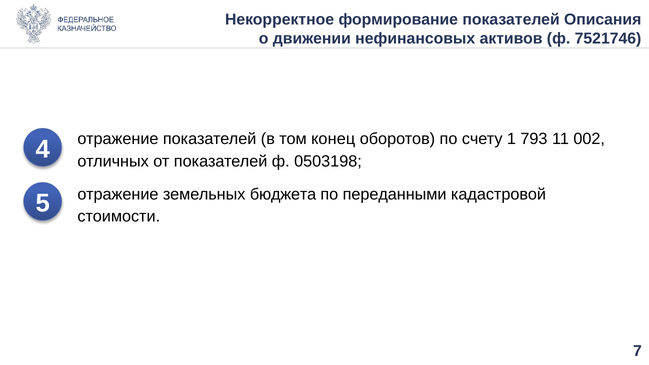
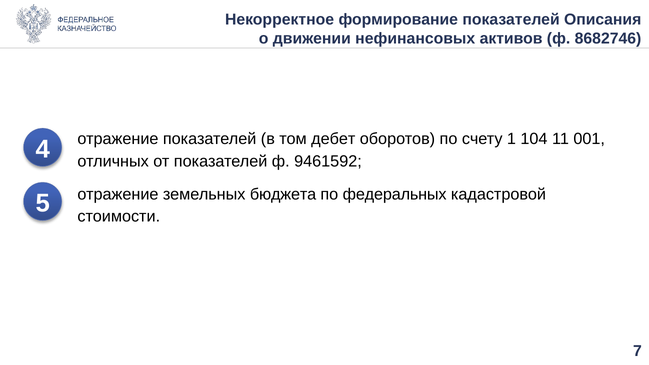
7521746: 7521746 -> 8682746 (608, 39)
конец: конец -> дебет (333, 139)
793: 793 -> 104 (534, 139)
002: 002 -> 001 (589, 139)
0503198: 0503198 -> 9461592 (328, 161)
переданными: переданными -> федеральных (395, 194)
